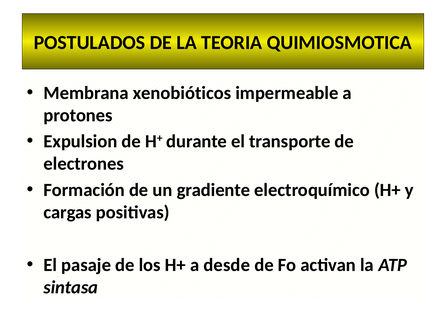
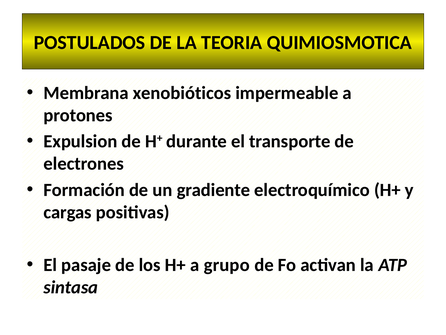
desde: desde -> grupo (227, 265)
